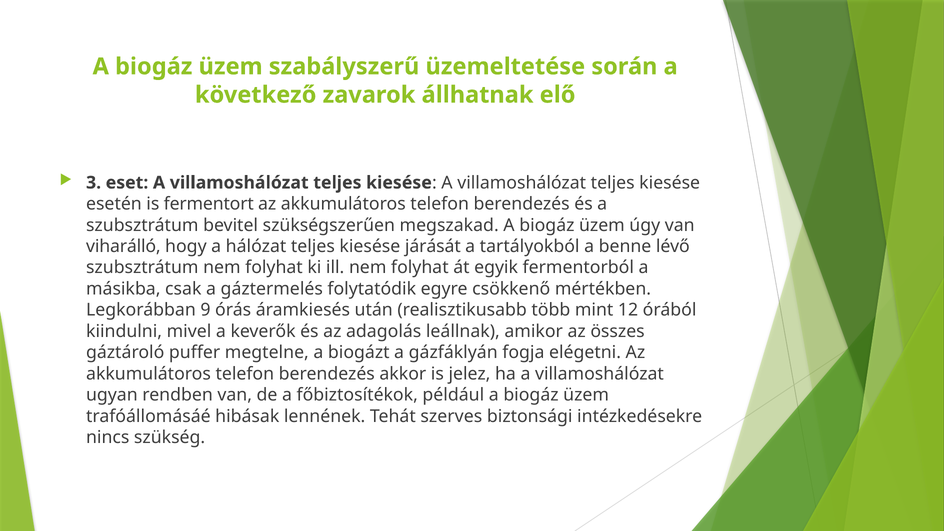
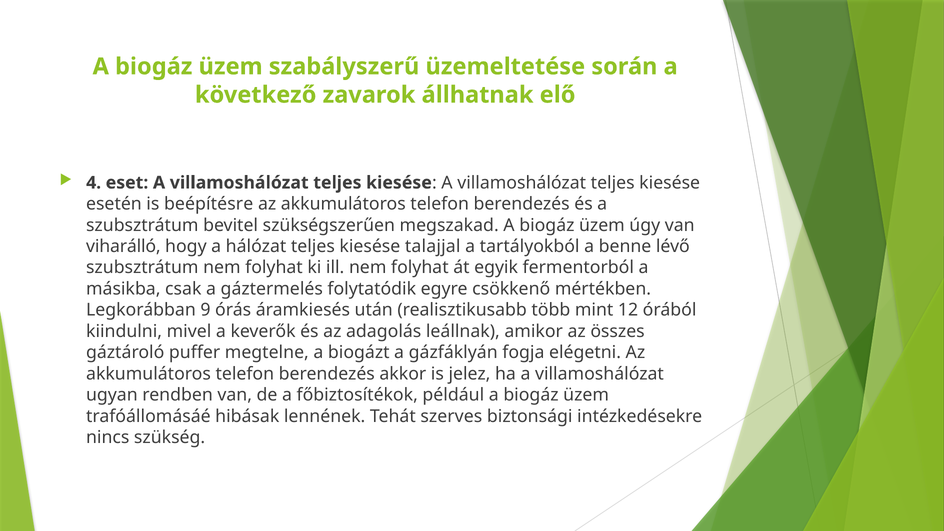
3: 3 -> 4 (94, 183)
fermentort: fermentort -> beépítésre (209, 204)
járását: járását -> talajjal (433, 246)
